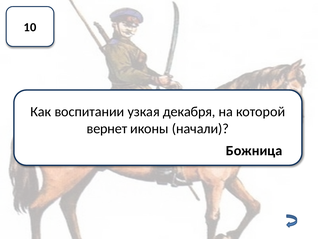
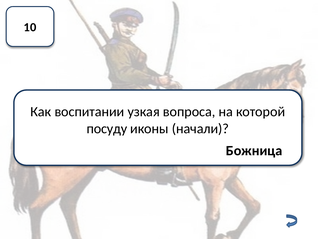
декабря: декабря -> вопроса (189, 111)
вернет: вернет -> посуду (107, 128)
